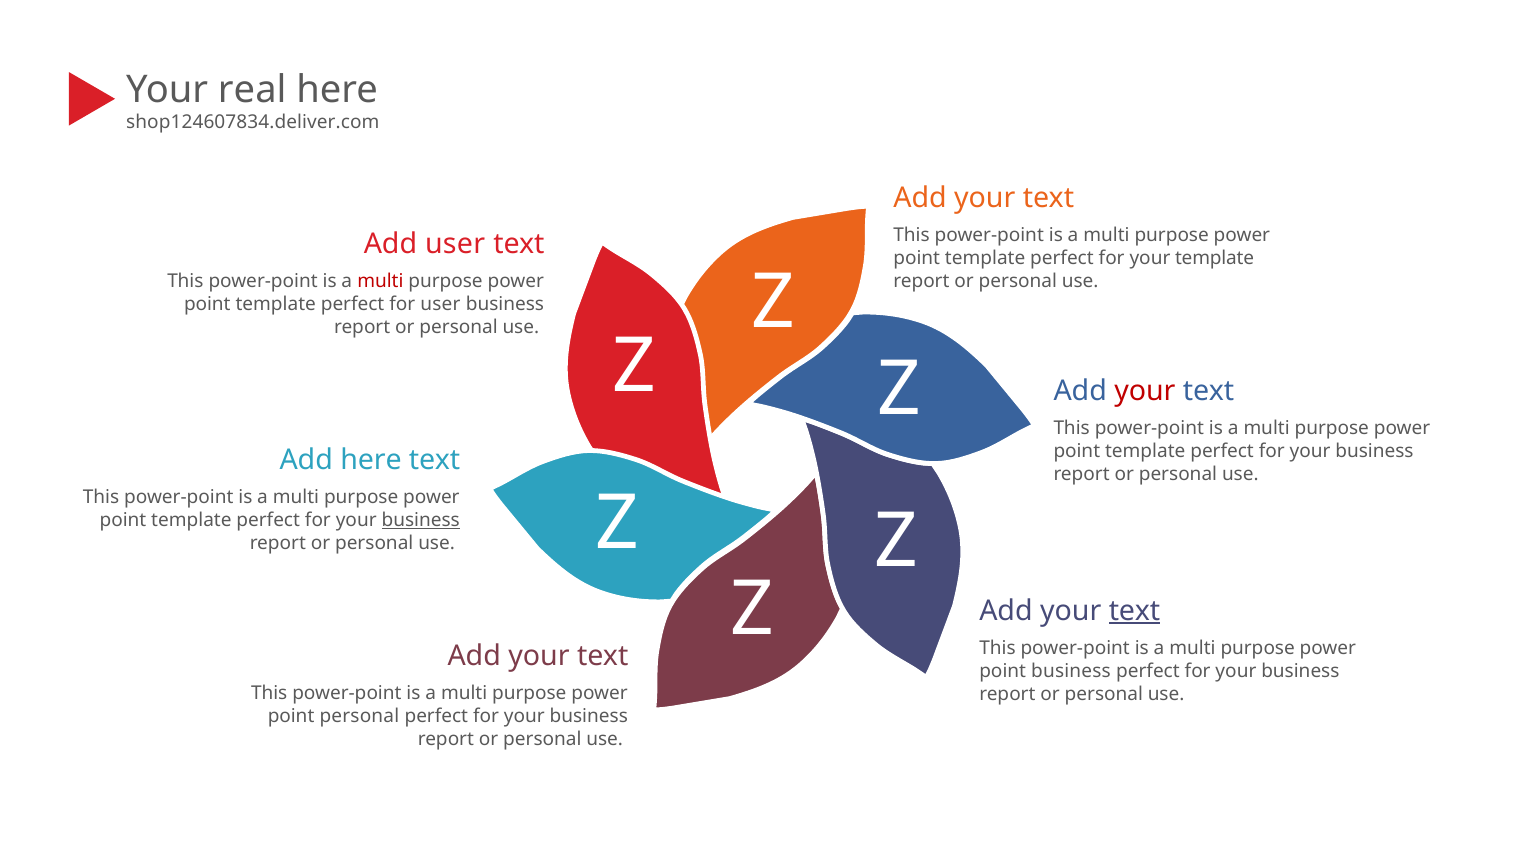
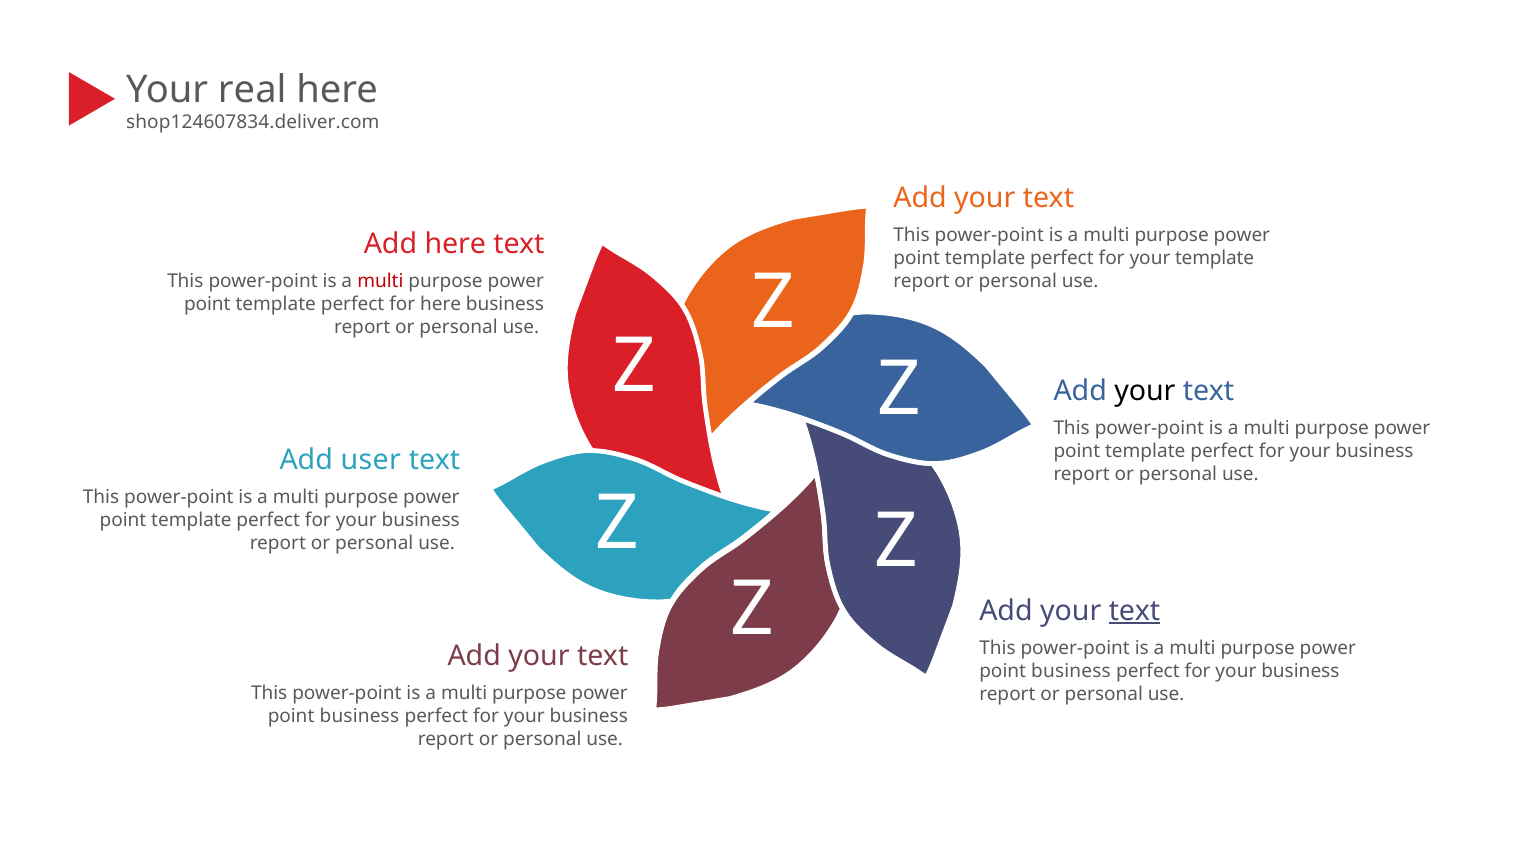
Add user: user -> here (455, 244)
for user: user -> here (441, 304)
your colour: red -> black (1145, 391)
Add here: here -> user (371, 460)
business underline: present -> none (421, 520)
personal: personal -> business (359, 717)
